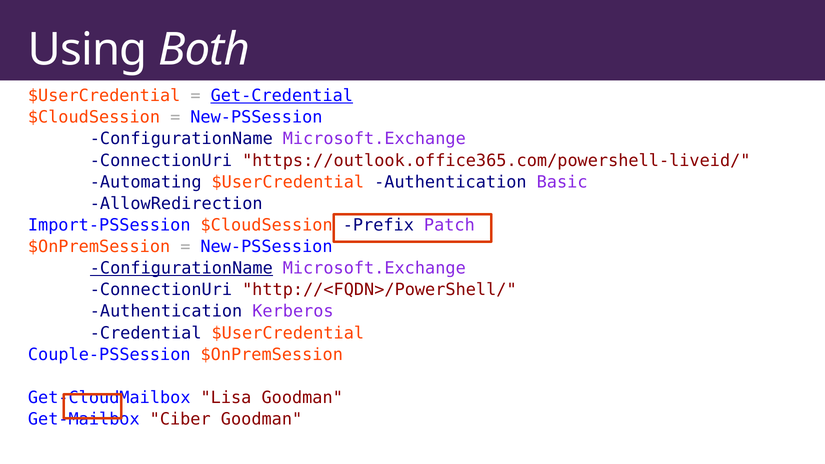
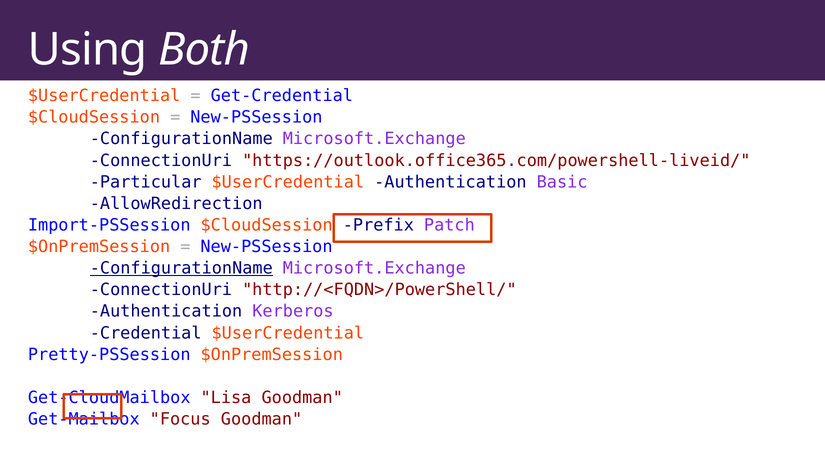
Get-Credential underline: present -> none (282, 96)
Automating: Automating -> Particular (146, 182)
Couple-PSSession: Couple-PSSession -> Pretty-PSSession (109, 355)
Ciber: Ciber -> Focus (180, 419)
